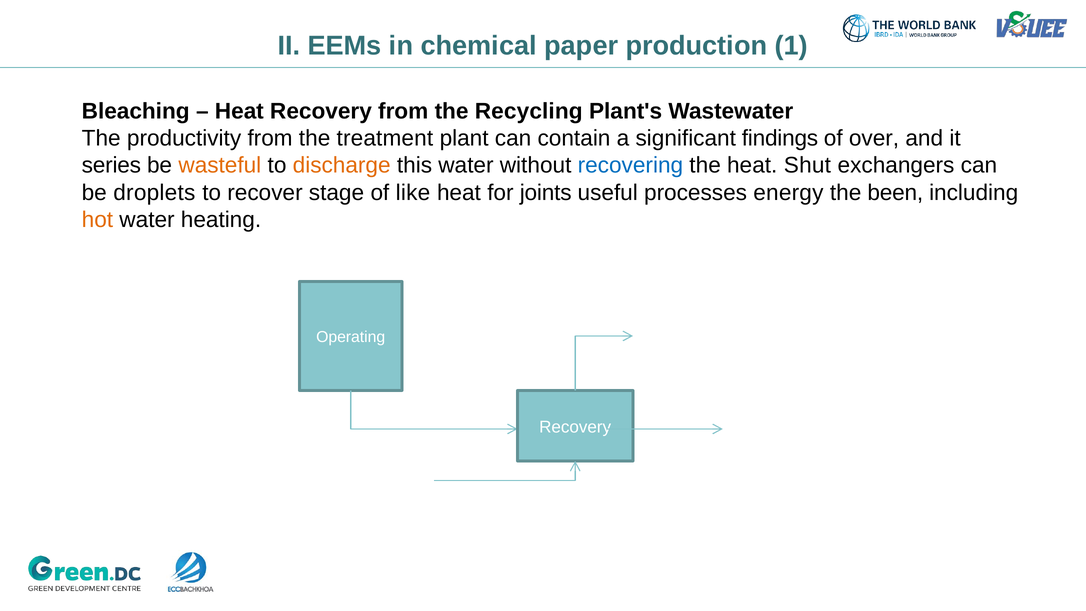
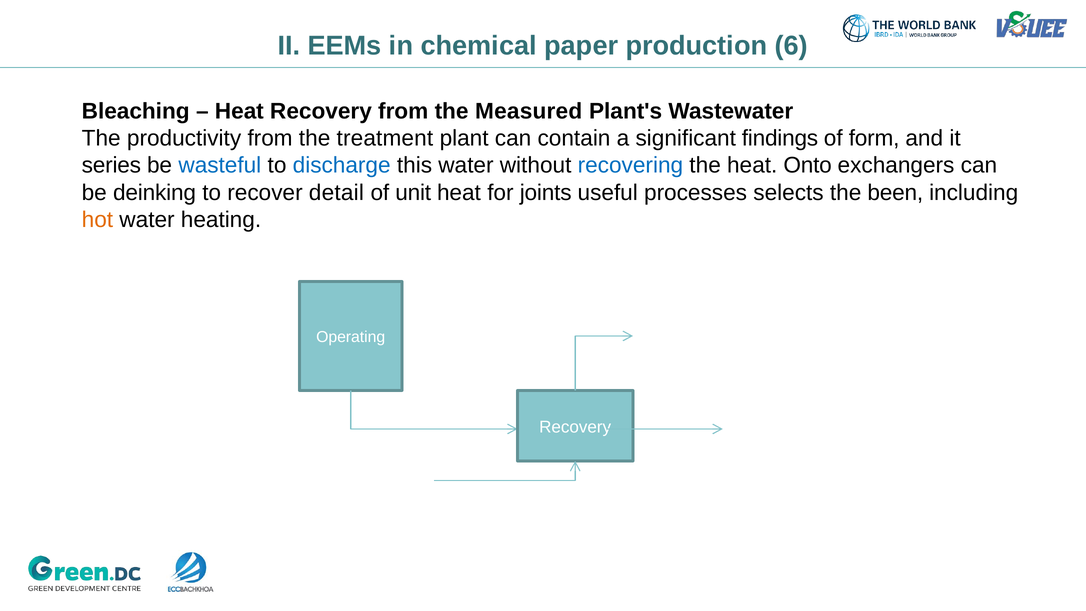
1: 1 -> 6 (791, 46)
Recycling: Recycling -> Measured (529, 111)
over: over -> form (874, 138)
wasteful colour: orange -> blue (220, 165)
discharge colour: orange -> blue (342, 165)
Shut: Shut -> Onto (808, 165)
droplets: droplets -> deinking (155, 193)
stage: stage -> detail (336, 193)
like: like -> unit (413, 193)
energy: energy -> selects (788, 193)
